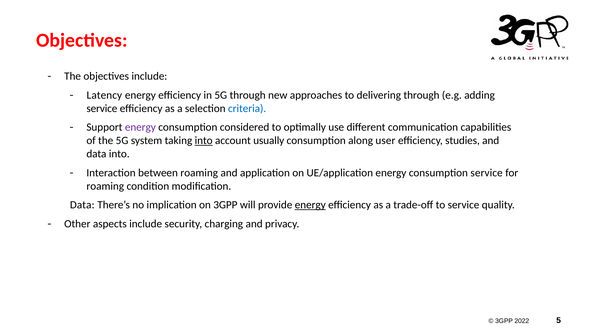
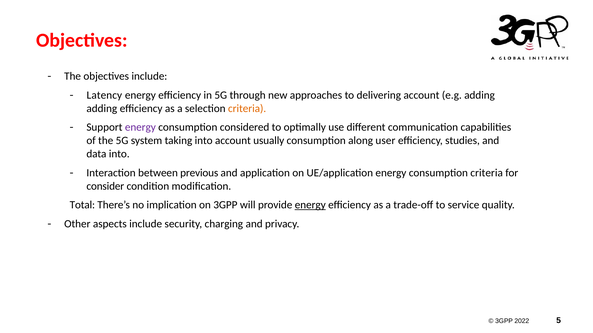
delivering through: through -> account (421, 95)
service: service -> adding (102, 109)
criteria colour: blue -> orange (247, 109)
into underline: present -> none (204, 141)
between roaming: roaming -> previous (199, 173)
consumption service: service -> criteria (487, 173)
roaming: roaming -> consider (105, 186)
Data: Data -> Total (82, 205)
